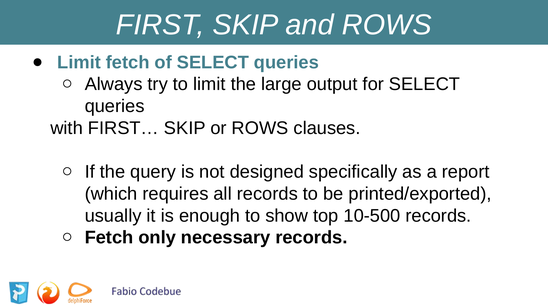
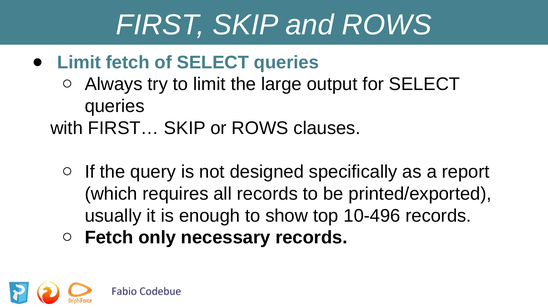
10-500: 10-500 -> 10-496 (372, 216)
